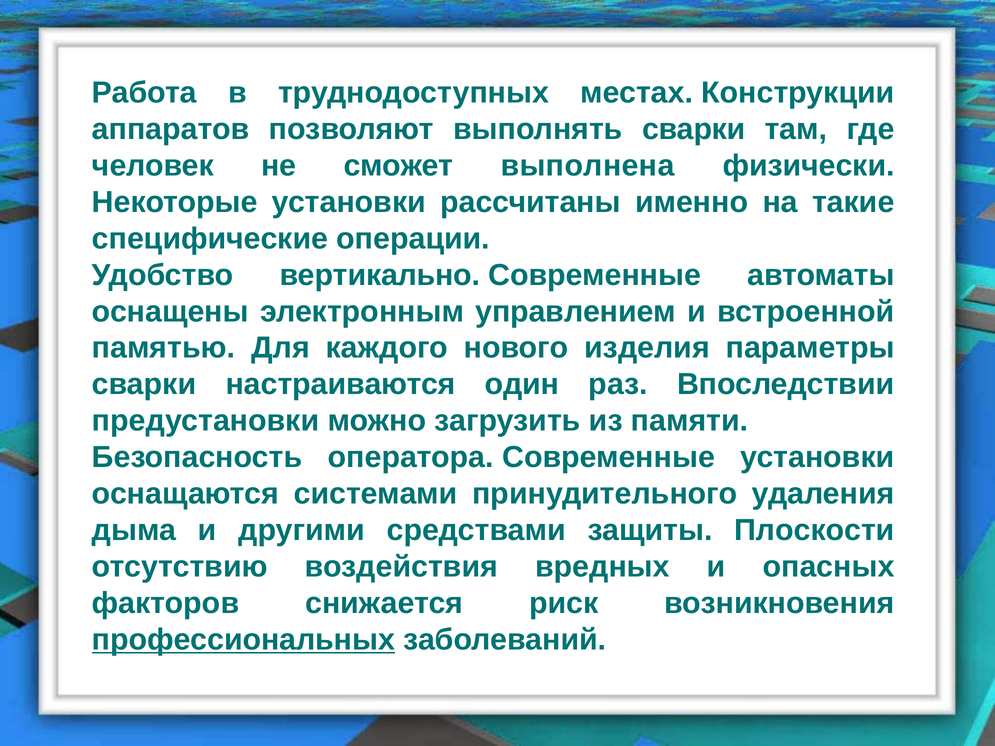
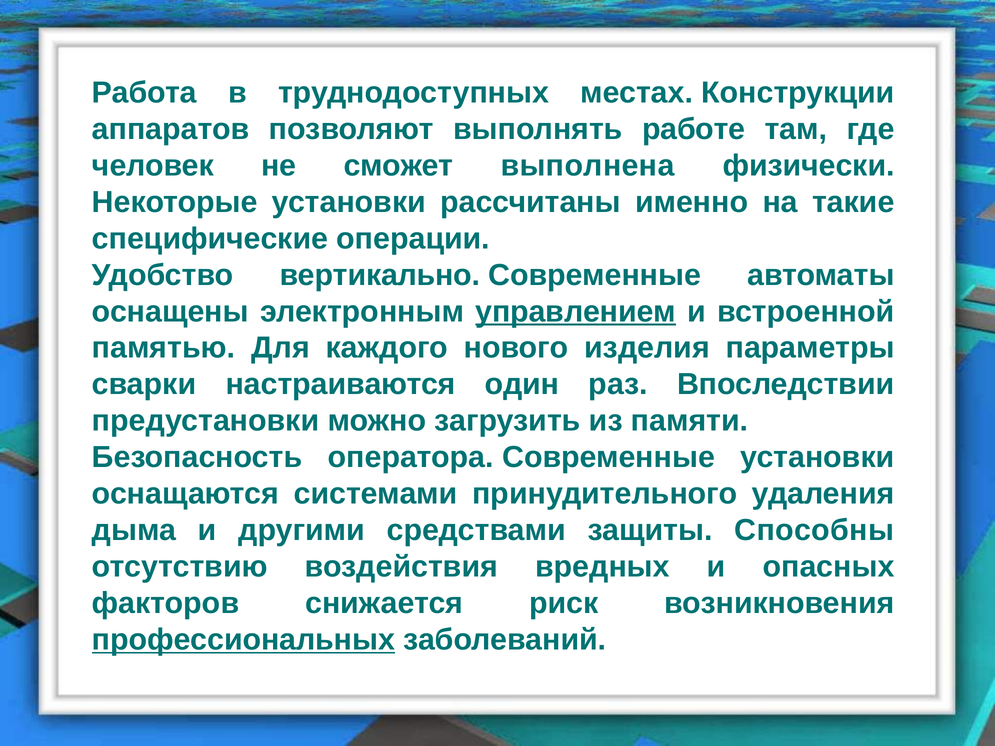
выполнять сварки: сварки -> работе (694, 129)
управлением underline: none -> present (576, 312)
Плоскости: Плоскости -> Способны (814, 530)
